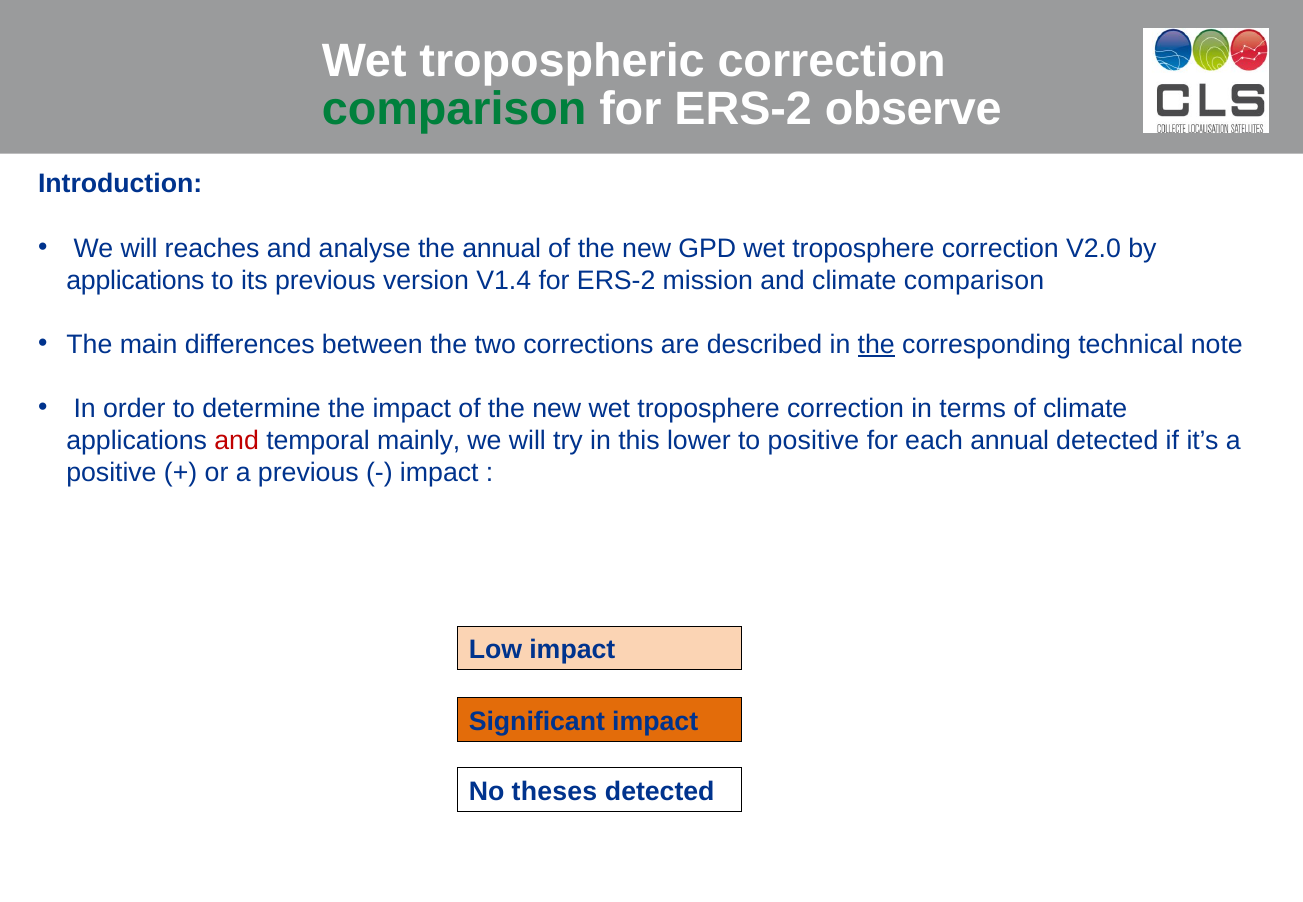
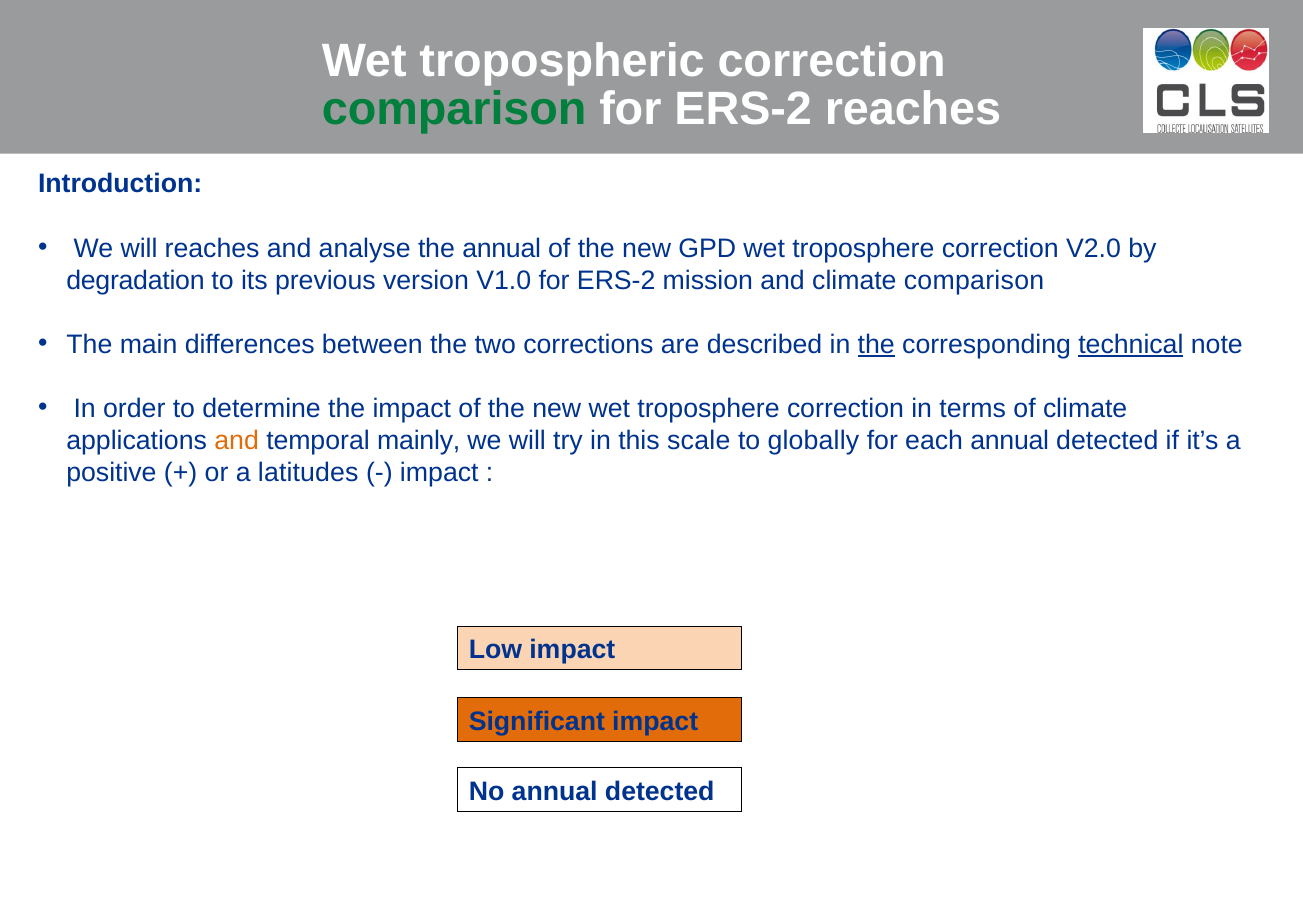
ERS-2 observe: observe -> reaches (913, 109)
applications: applications -> degradation (135, 280)
V1.4: V1.4 -> V1.0 (504, 280)
technical underline: none -> present (1131, 344)
and colour: red -> orange (237, 441)
lower: lower -> scale (699, 441)
to positive: positive -> globally (813, 441)
a previous: previous -> latitudes (308, 473)
No theses: theses -> annual (555, 792)
